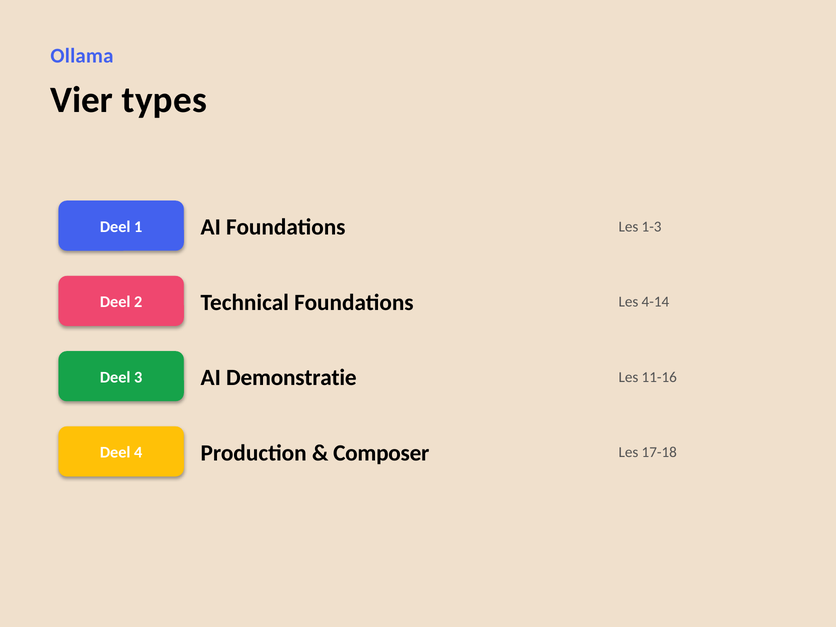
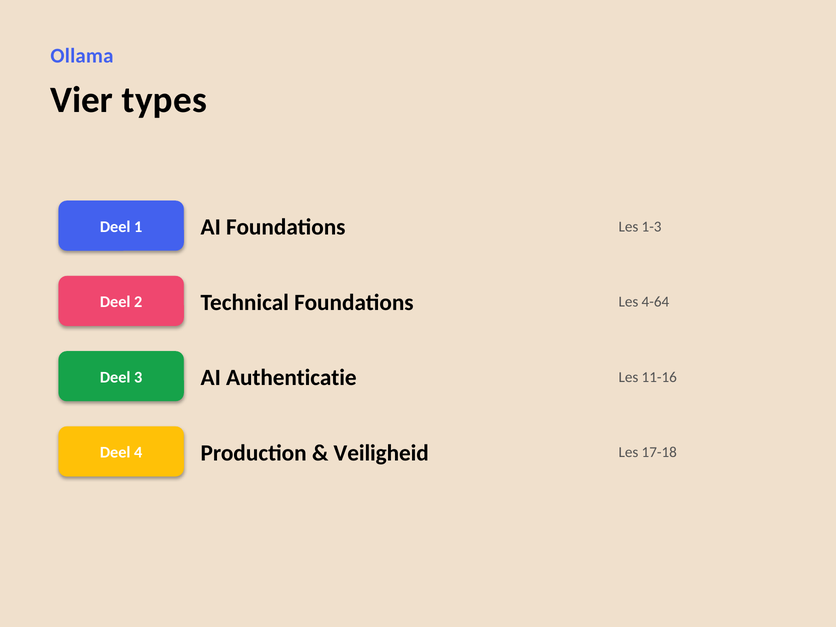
4-14: 4-14 -> 4-64 (655, 302)
Demonstratie: Demonstratie -> Authenticatie (291, 378)
Composer: Composer -> Veiligheid (381, 453)
